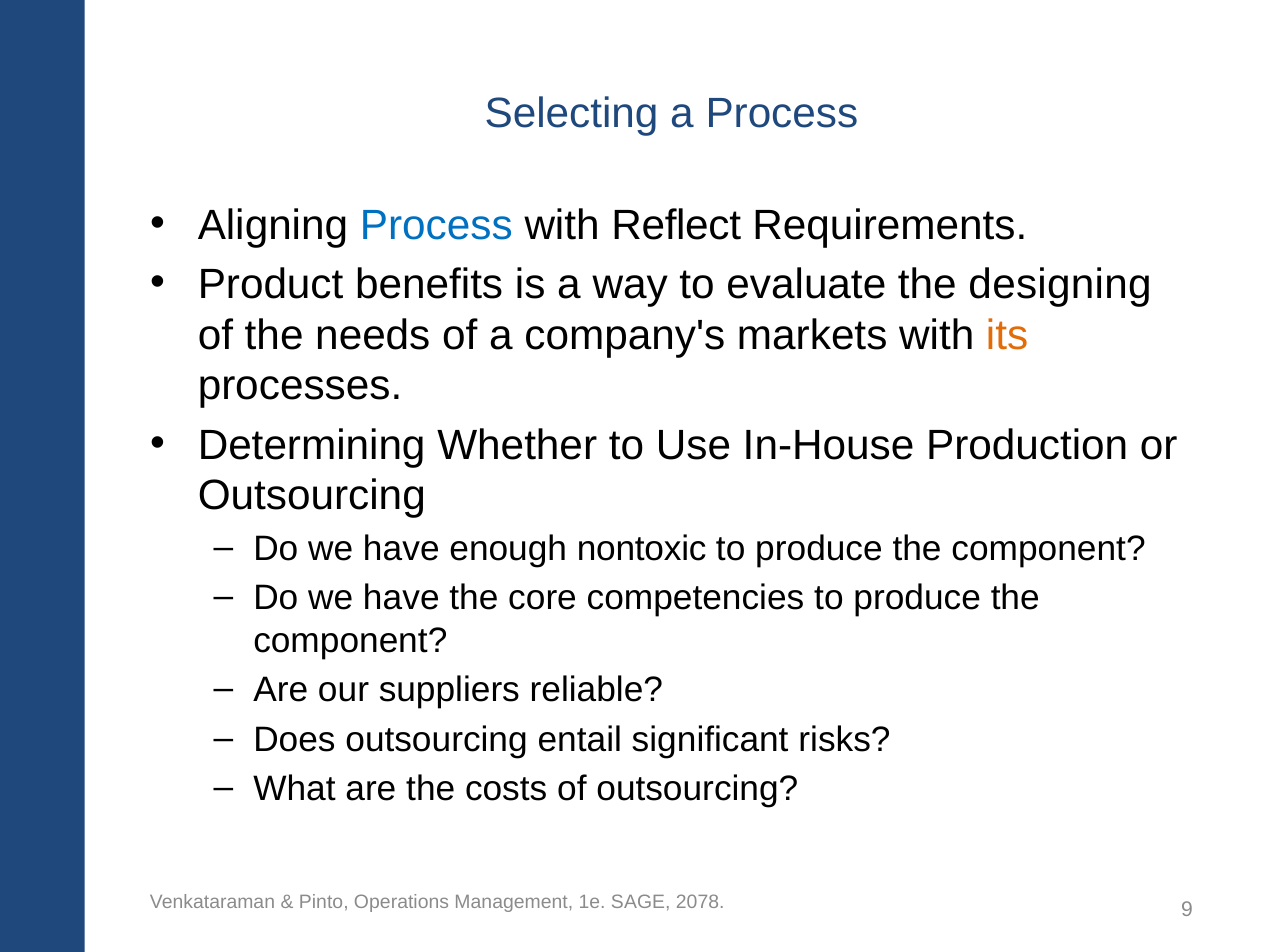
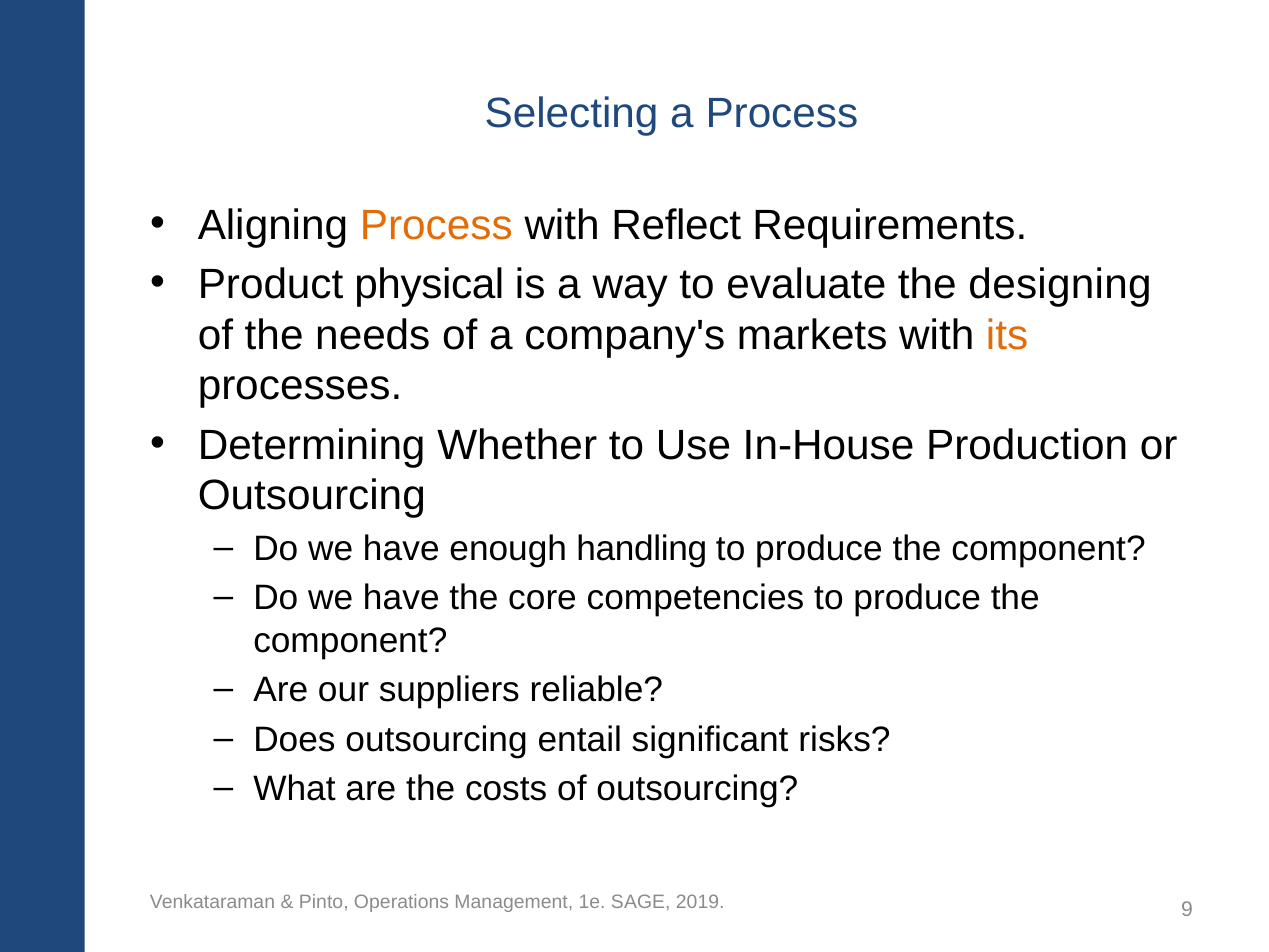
Process colour: blue -> orange (436, 225)
benefits: benefits -> physical (429, 284)
nontoxic: nontoxic -> handling (642, 549)
2078: 2078 -> 2019 (700, 901)
